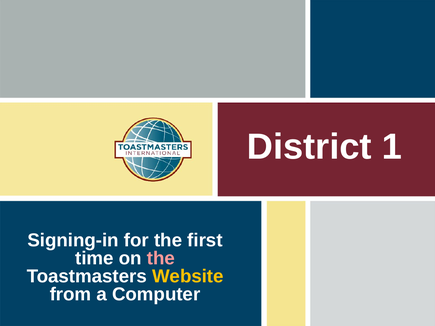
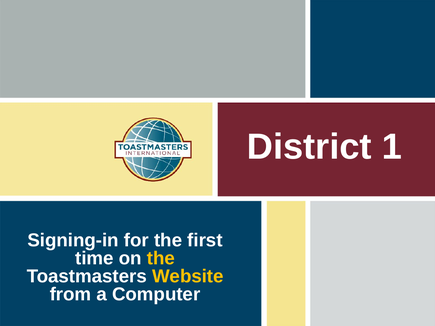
the colour: pink -> yellow (161, 258)
